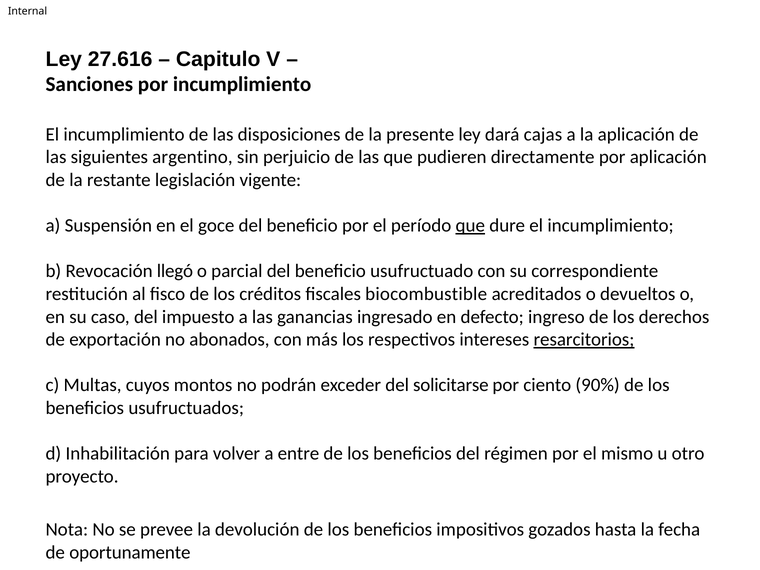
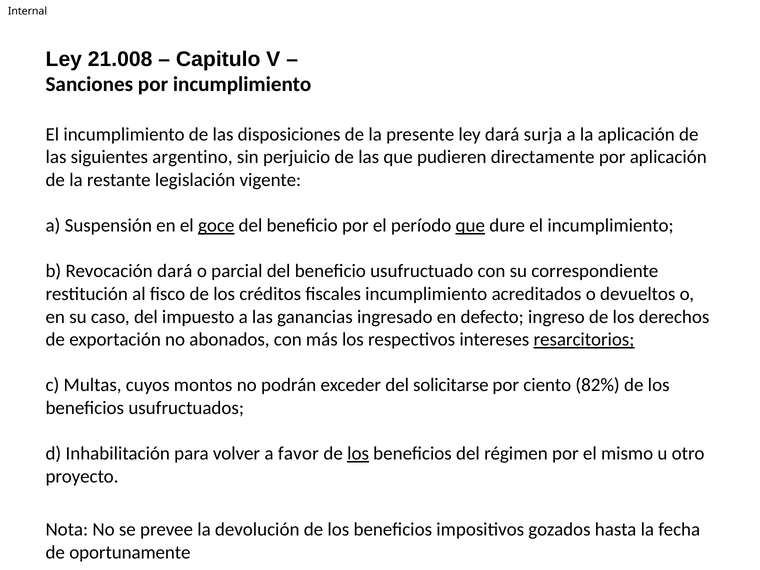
27.616: 27.616 -> 21.008 (120, 59)
cajas: cajas -> surja (543, 134)
goce underline: none -> present (216, 226)
Revocación llegó: llegó -> dará (175, 271)
fiscales biocombustible: biocombustible -> incumplimiento (426, 294)
90%: 90% -> 82% (598, 385)
entre: entre -> favor (298, 454)
los underline: none -> present (358, 454)
